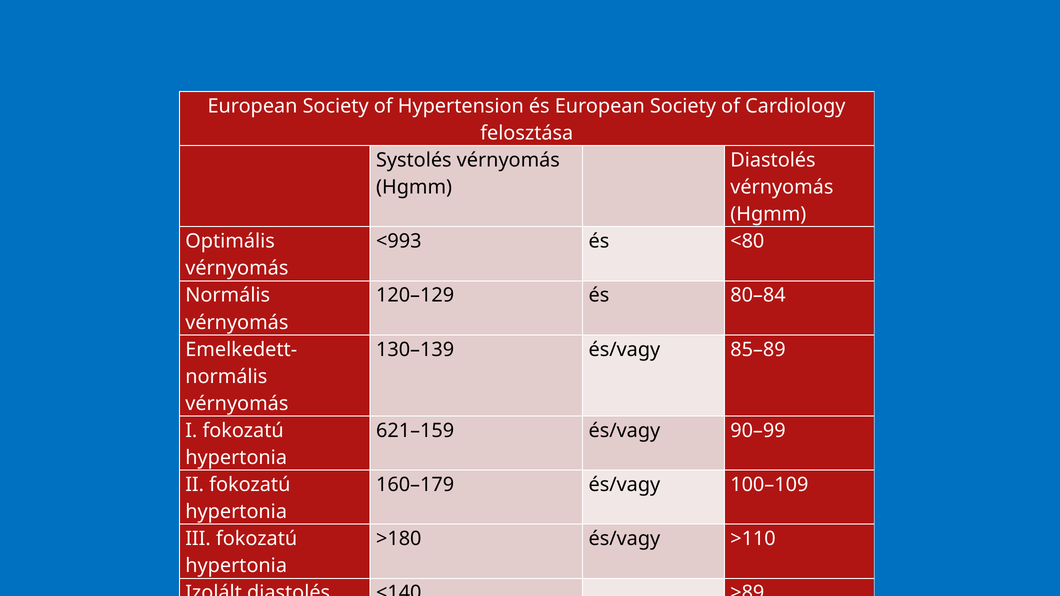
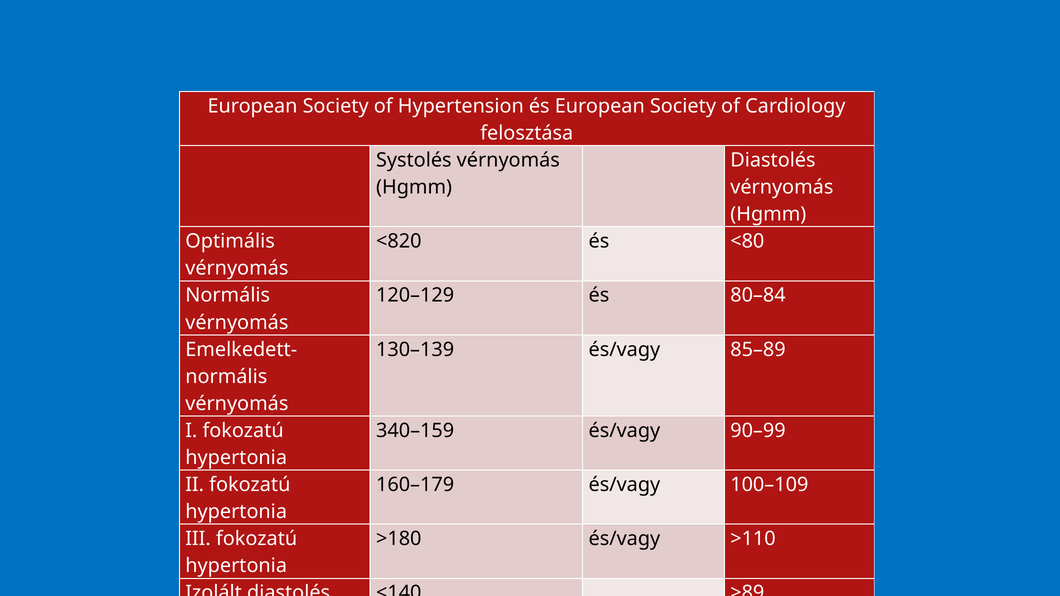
<993: <993 -> <820 (399, 241)
621–159: 621–159 -> 340–159 (415, 431)
